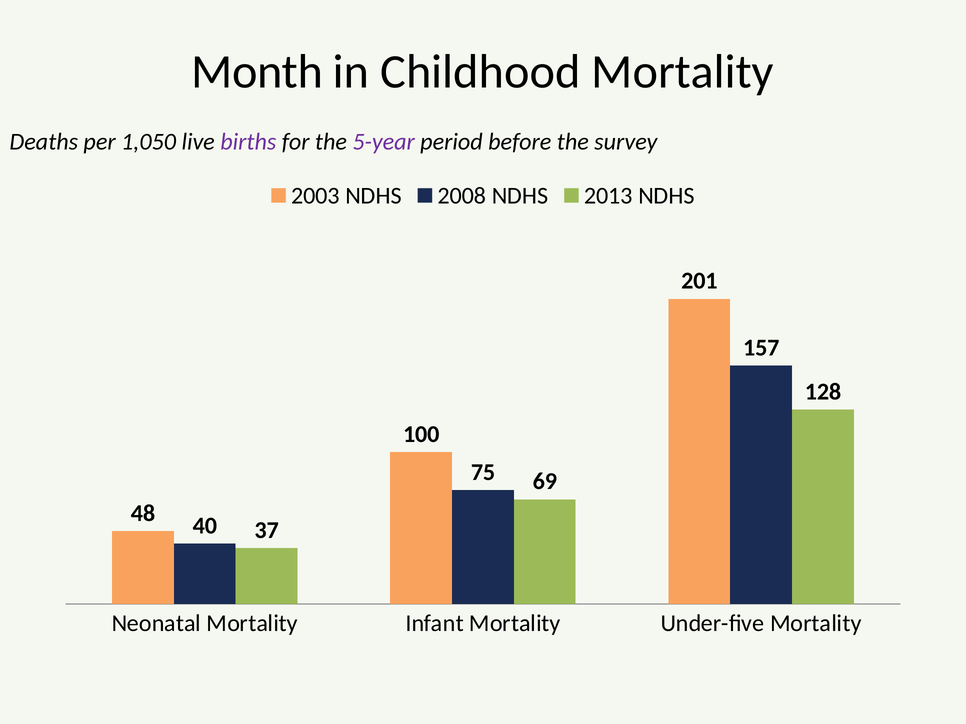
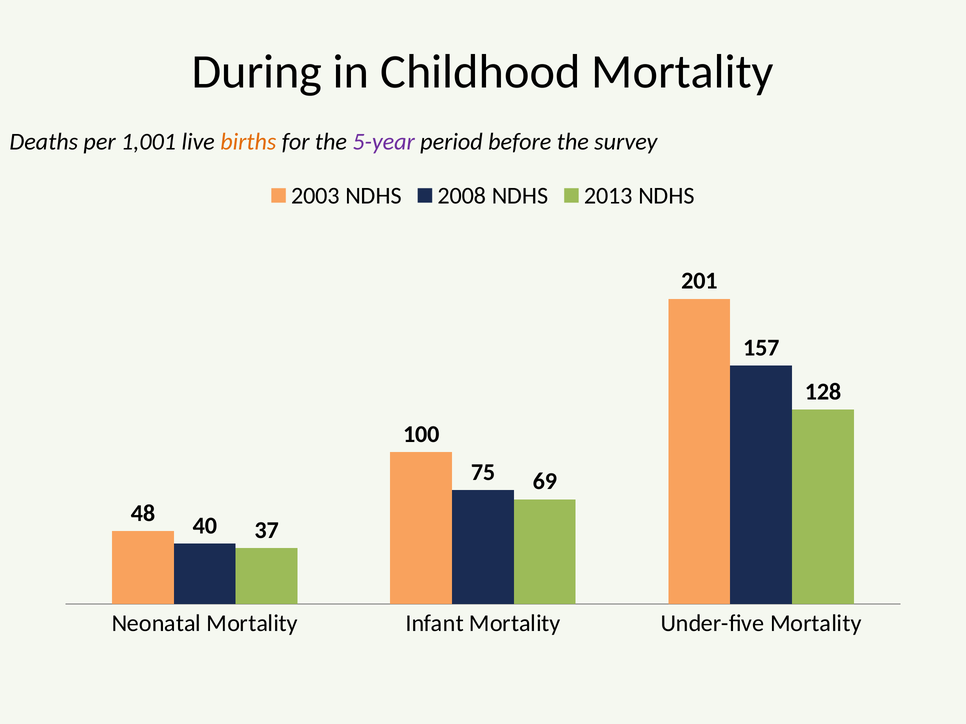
Month: Month -> During (257, 72)
1,050: 1,050 -> 1,001 (149, 142)
births colour: purple -> orange (248, 142)
